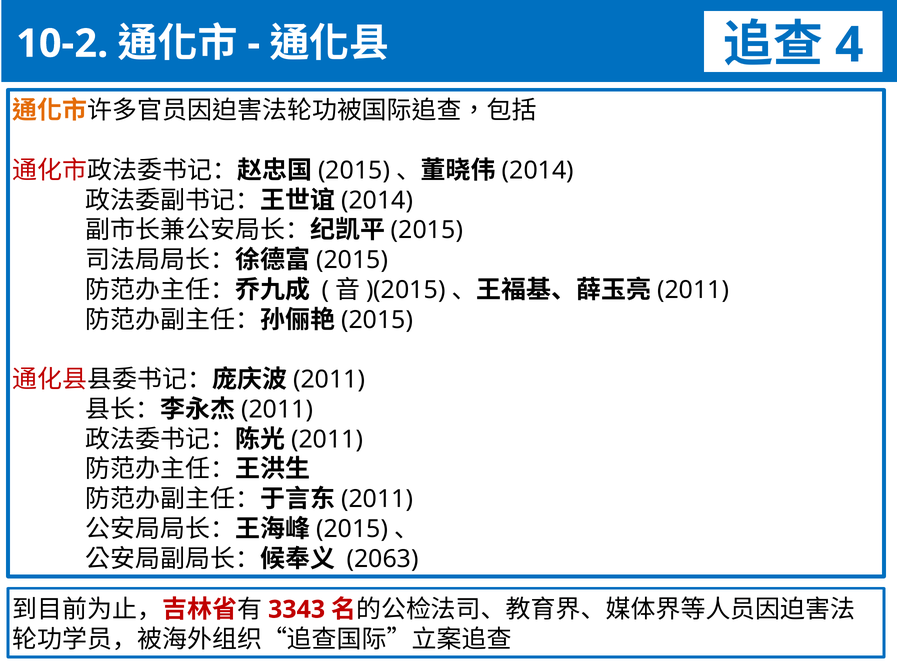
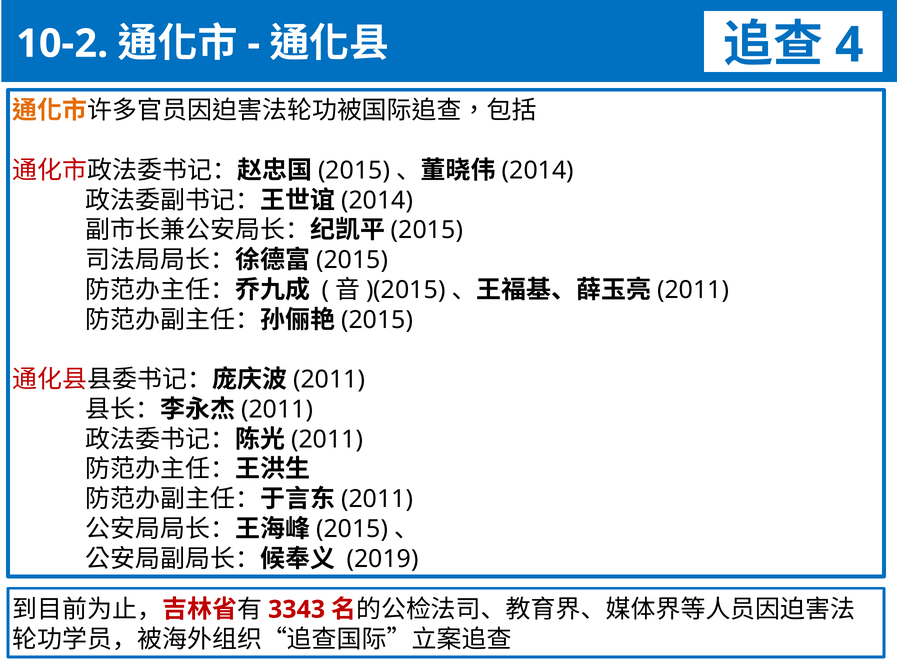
2063: 2063 -> 2019 (383, 560)
